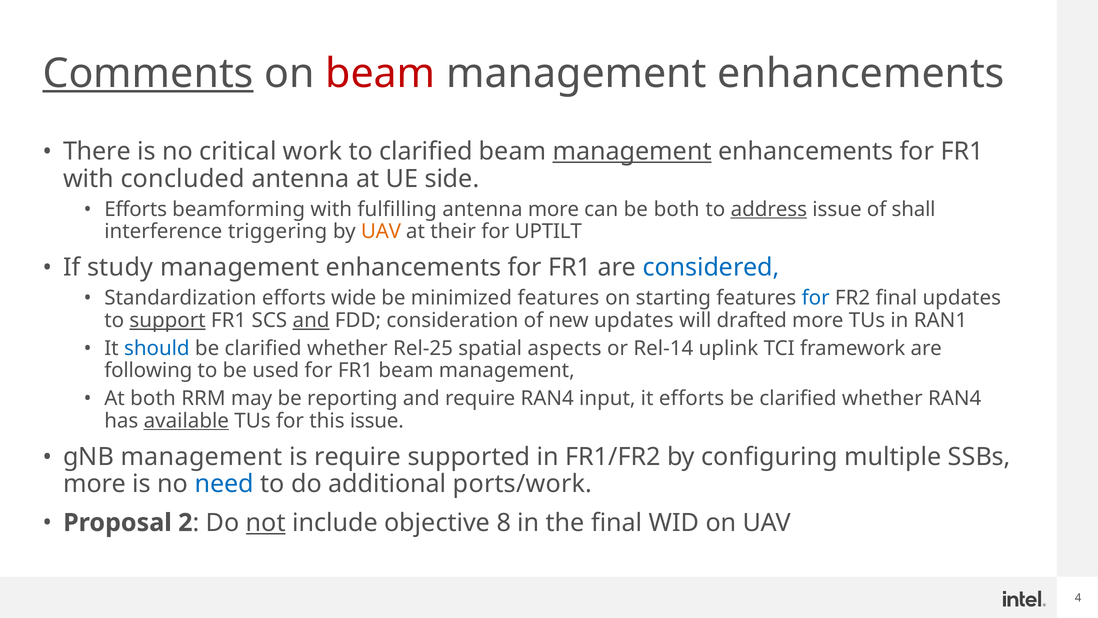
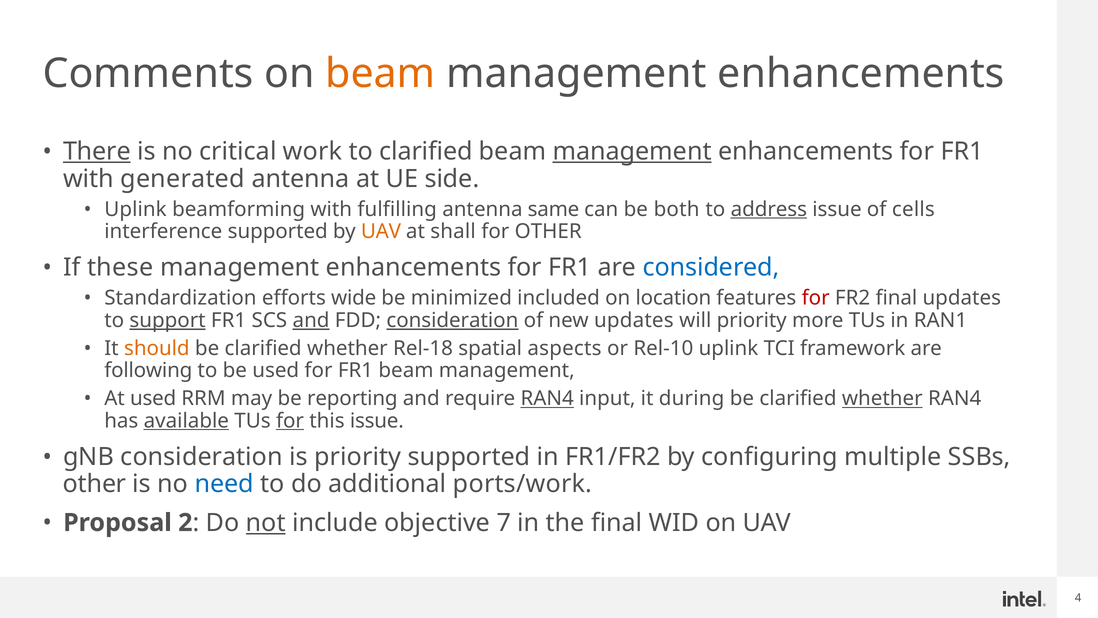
Comments underline: present -> none (148, 74)
beam colour: red -> orange (380, 74)
There underline: none -> present (97, 151)
concluded: concluded -> generated (183, 179)
Efforts: Efforts -> Uplink (136, 209)
antenna more: more -> same (553, 209)
shall: shall -> cells (913, 209)
interference triggering: triggering -> supported (278, 231)
their: their -> shall (453, 231)
for UPTILT: UPTILT -> OTHER (548, 231)
study: study -> these (120, 267)
minimized features: features -> included (559, 298)
starting: starting -> location (673, 298)
for colour: blue -> red (816, 298)
consideration underline: none -> present (452, 320)
will drafted: drafted -> priority (752, 320)
should colour: blue -> orange (157, 348)
Rel-25: Rel-25 -> Rel-18 (423, 348)
Rel-14: Rel-14 -> Rel-10 (663, 348)
At both: both -> used (153, 398)
RAN4 underline: none -> present (547, 398)
it efforts: efforts -> during (692, 398)
whether underline: none -> present (882, 398)
for underline: none -> present (290, 421)
gNB management: management -> consideration (202, 457)
is require: require -> priority (358, 457)
more: more -> other (95, 484)
8: 8 -> 7 (504, 522)
